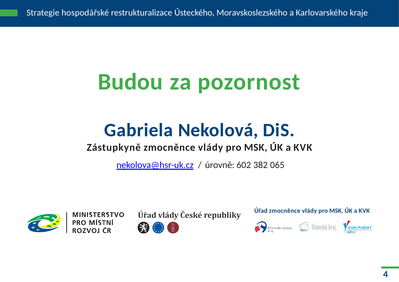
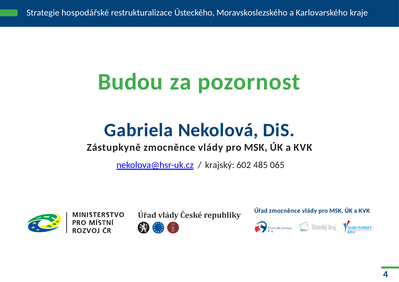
úrovně: úrovně -> krajský (220, 165)
382: 382 -> 485 (260, 165)
